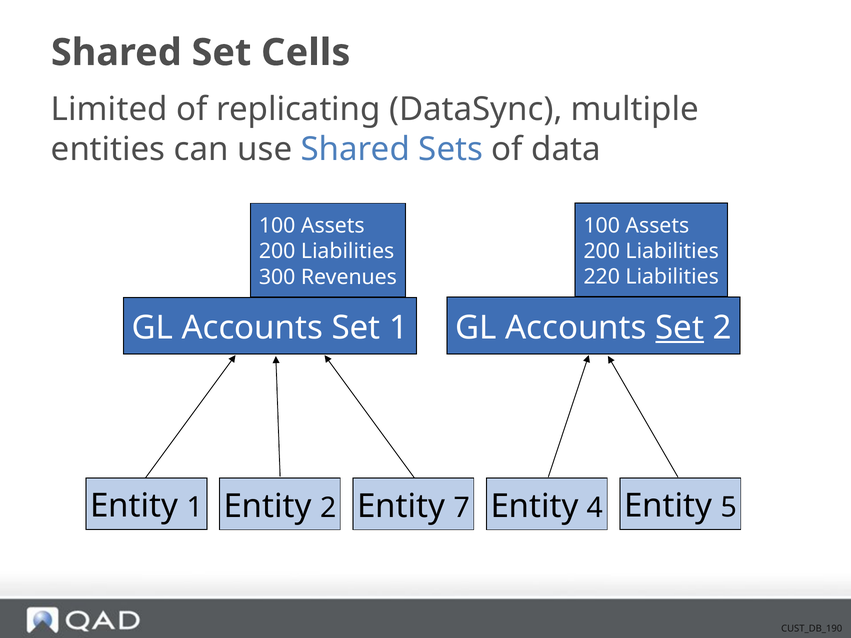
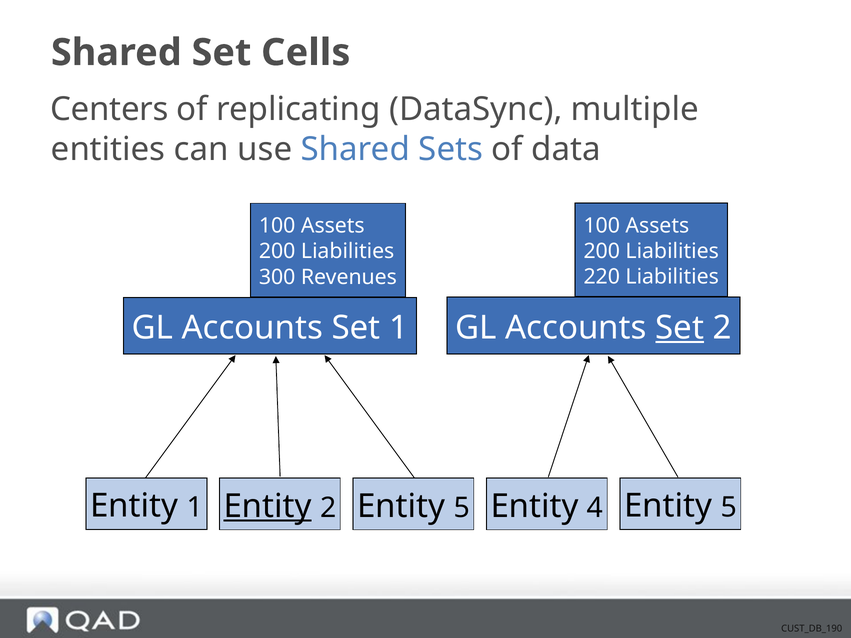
Limited: Limited -> Centers (109, 109)
Entity underline: none -> present (268, 506)
2 Entity 7: 7 -> 5 (462, 508)
